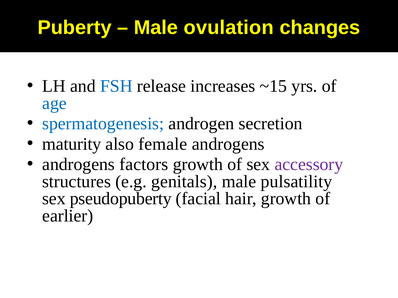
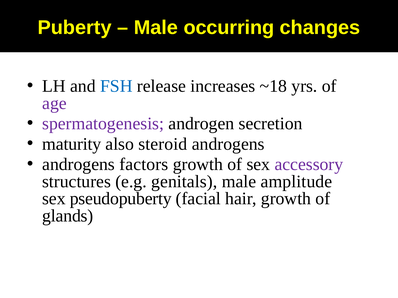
ovulation: ovulation -> occurring (229, 28)
~15: ~15 -> ~18 (273, 86)
age colour: blue -> purple (54, 103)
spermatogenesis colour: blue -> purple (103, 124)
female: female -> steroid (163, 144)
pulsatility: pulsatility -> amplitude (296, 182)
earlier: earlier -> glands (68, 216)
